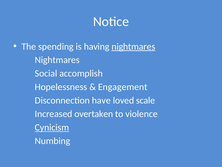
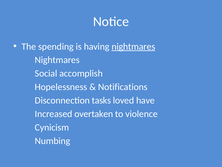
Engagement: Engagement -> Notifications (123, 87)
have: have -> tasks (101, 100)
scale: scale -> have (145, 100)
Cynicism underline: present -> none (52, 127)
